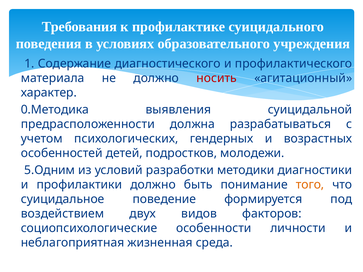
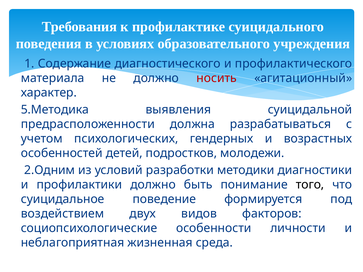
0.Методика: 0.Методика -> 5.Методика (55, 110)
5.Одним: 5.Одним -> 2.Одним (50, 170)
того colour: orange -> black (310, 185)
